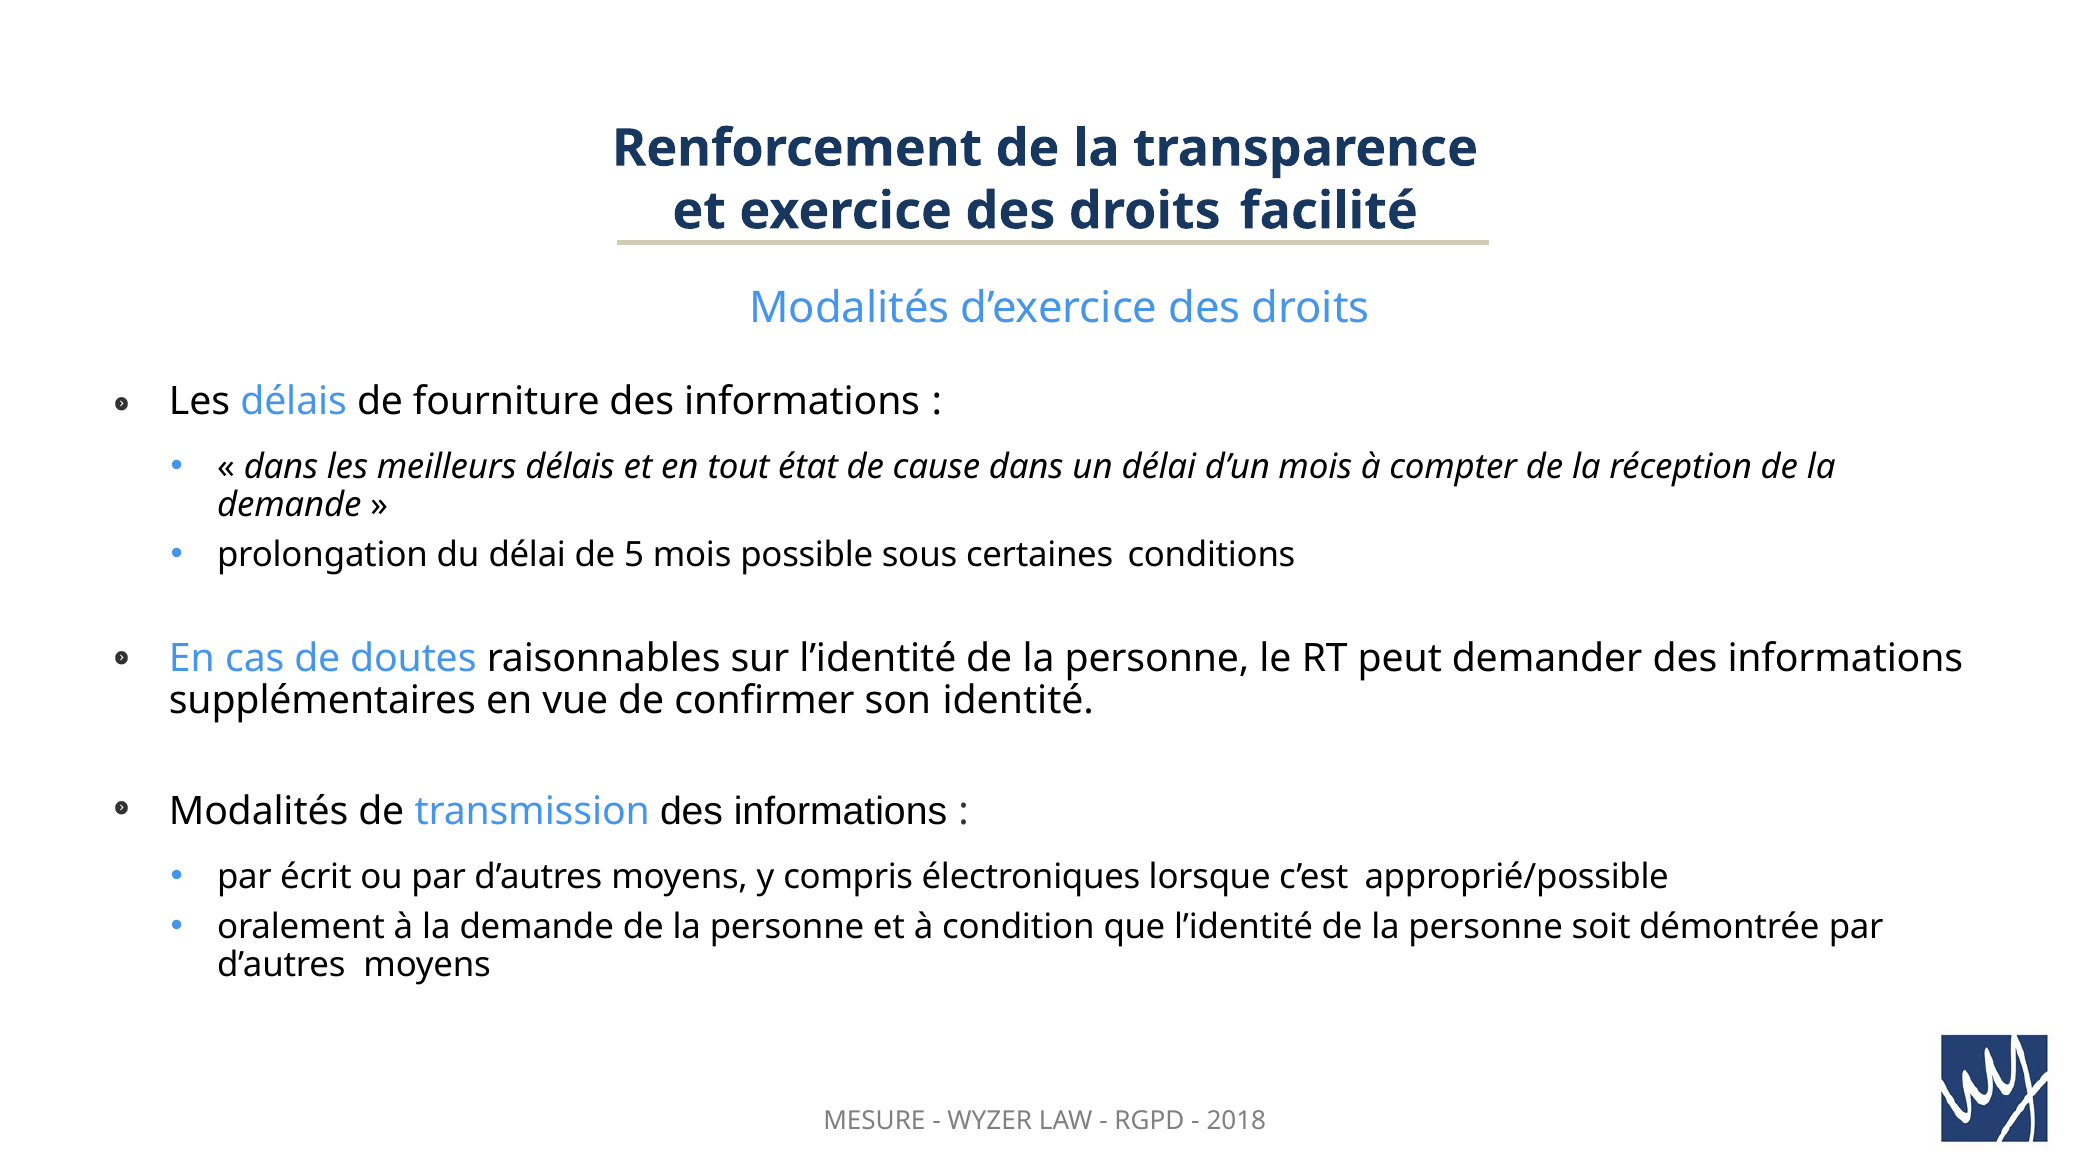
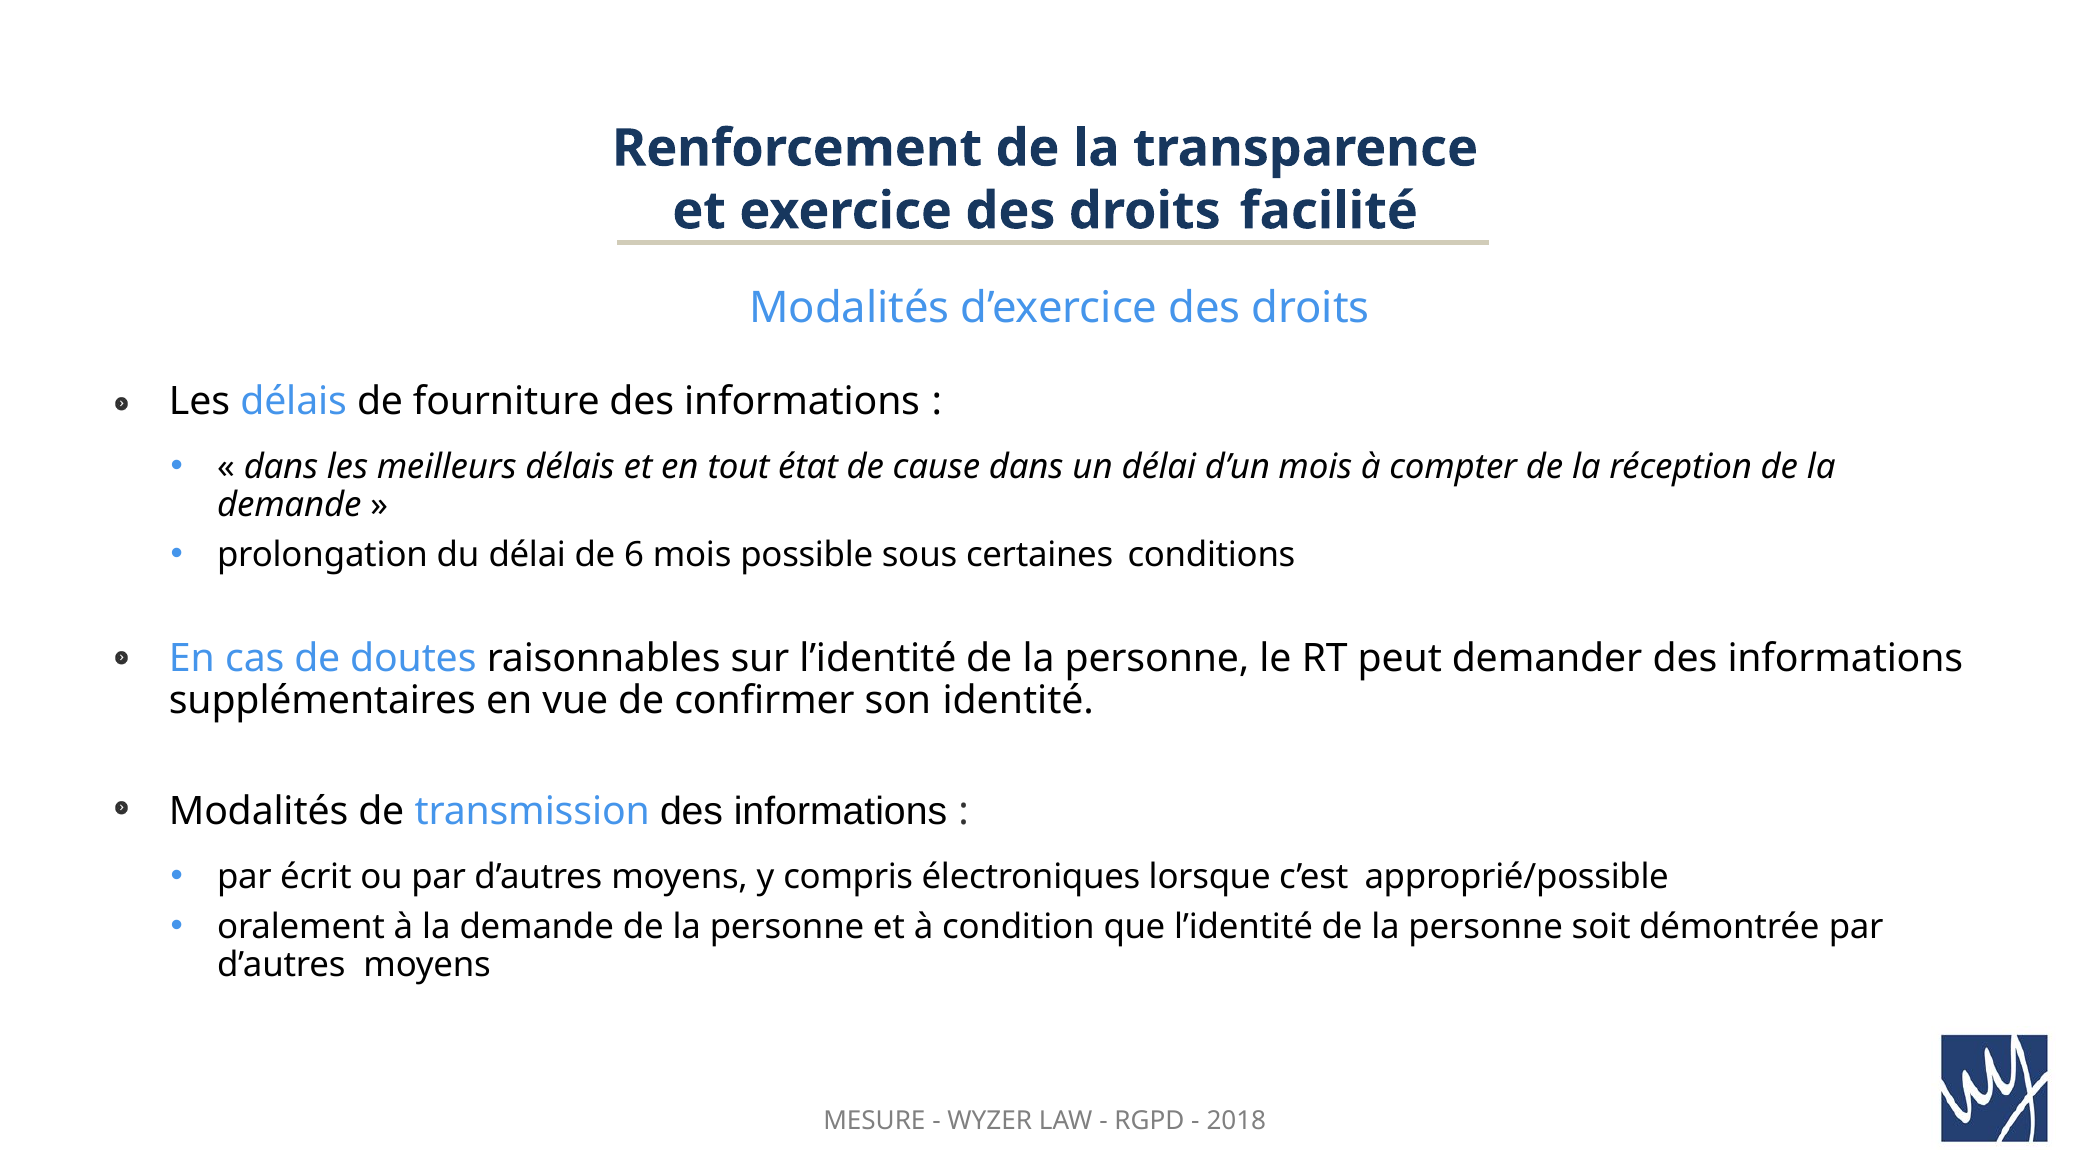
5: 5 -> 6 (634, 555)
